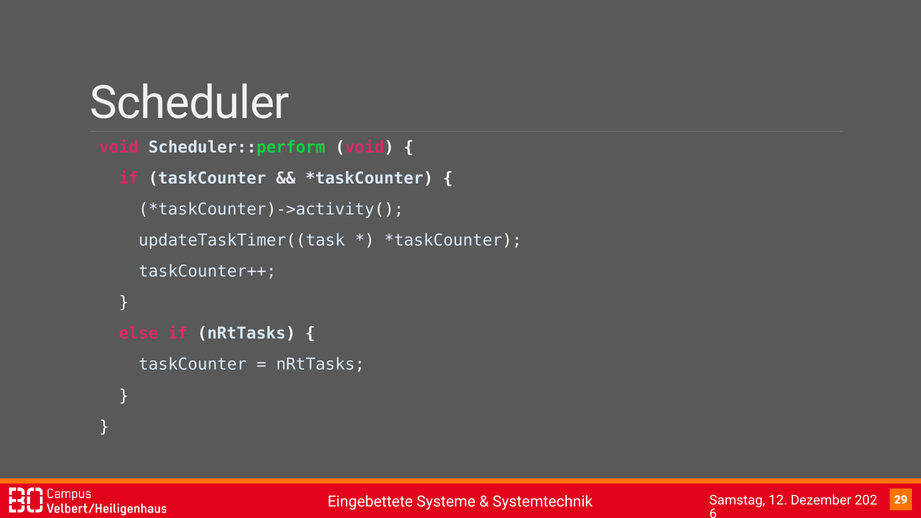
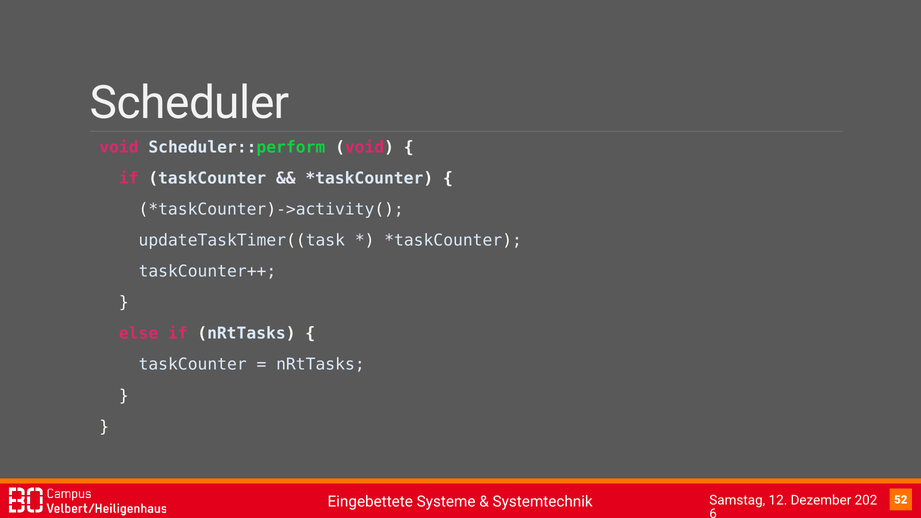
29: 29 -> 52 (901, 500)
